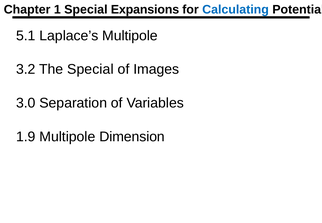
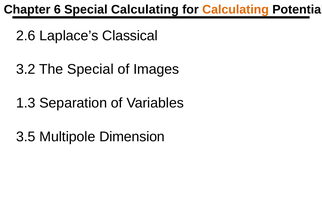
1: 1 -> 6 (57, 10)
Special Expansions: Expansions -> Calculating (145, 10)
Calculating colour: blue -> orange (236, 10)
5.1: 5.1 -> 2.6 (26, 36)
Laplace’s Multipole: Multipole -> Classical (130, 36)
3.0: 3.0 -> 1.3 (26, 103)
1.9: 1.9 -> 3.5 (26, 137)
